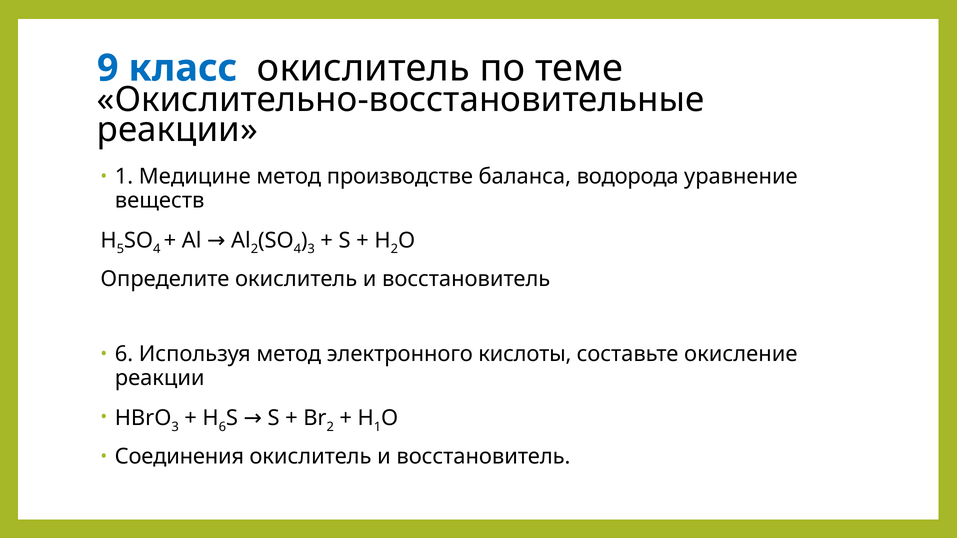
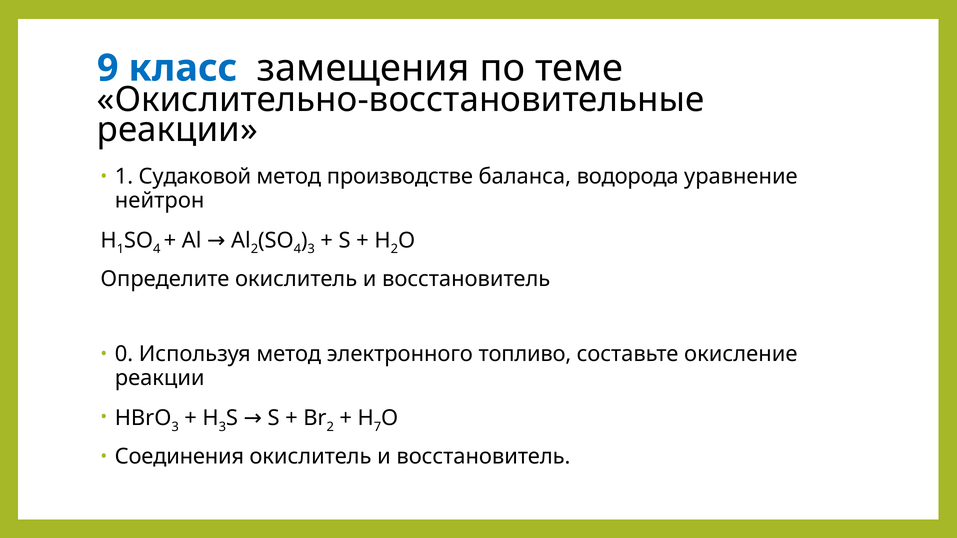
класс окислитель: окислитель -> замещения (363, 68)
Медицине: Медицине -> Судаковой (195, 177)
веществ: веществ -> нейтрон (160, 200)
5: 5 -> 1 (120, 249)
6: 6 -> 0 (124, 354)
кислоты: кислоты -> топливо (525, 354)
6: 6 -> 3 (222, 427)
1: 1 -> 7 (377, 427)
